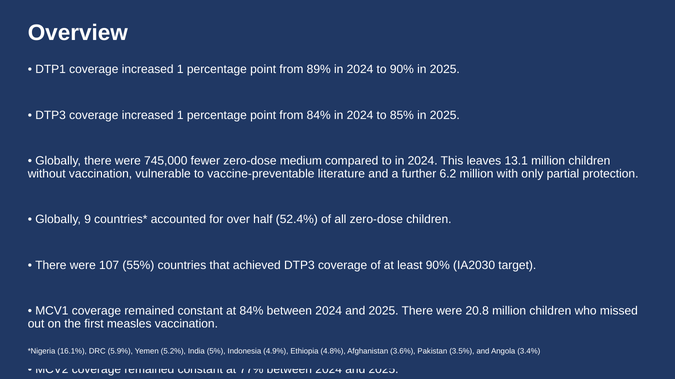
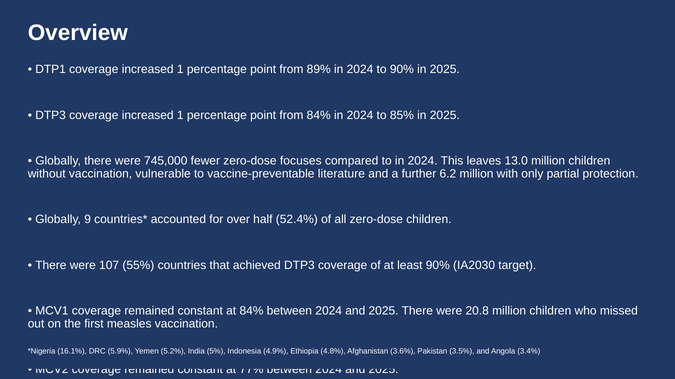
medium: medium -> focuses (301, 161)
13.1: 13.1 -> 13.0 (516, 161)
